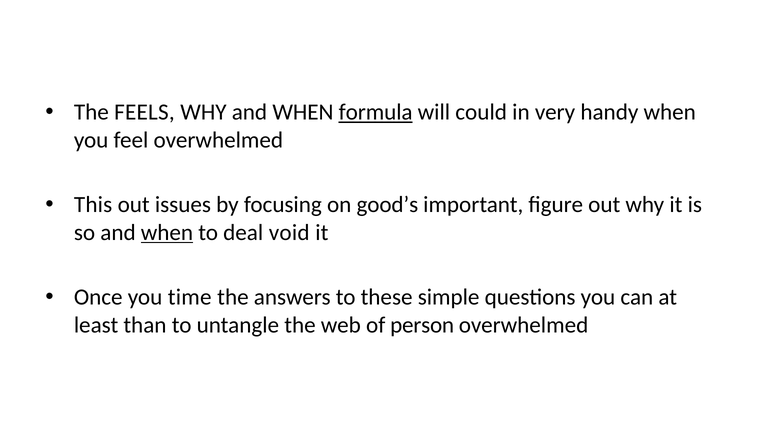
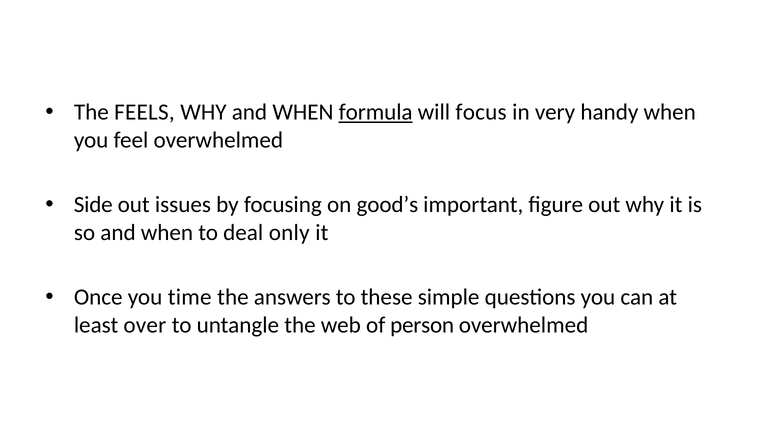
could: could -> focus (481, 112)
This: This -> Side (93, 205)
when underline: present -> none (167, 233)
void: void -> only (289, 233)
than: than -> over (145, 325)
